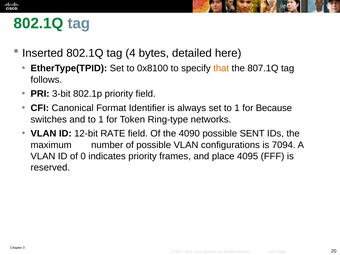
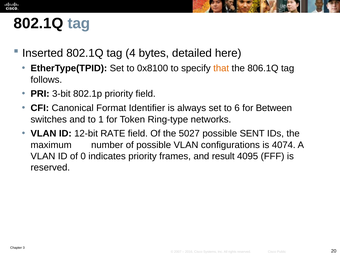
802.1Q colour: green -> black (39, 23)
807.1Q: 807.1Q -> 806.1Q (263, 68)
set to 1: 1 -> 6 (237, 108)
Because: Because -> Between (274, 108)
4090: 4090 -> 5027 (189, 134)
7094: 7094 -> 4074 (284, 145)
place: place -> result (223, 156)
